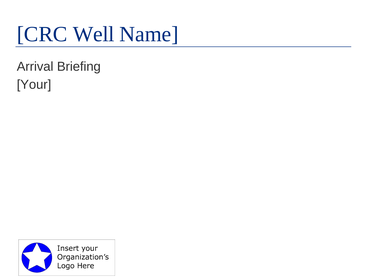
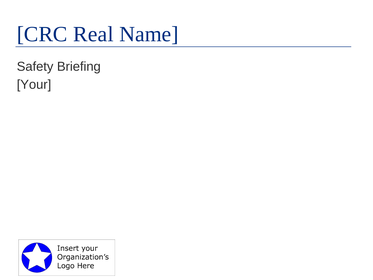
Well: Well -> Real (93, 34)
Arrival: Arrival -> Safety (35, 66)
